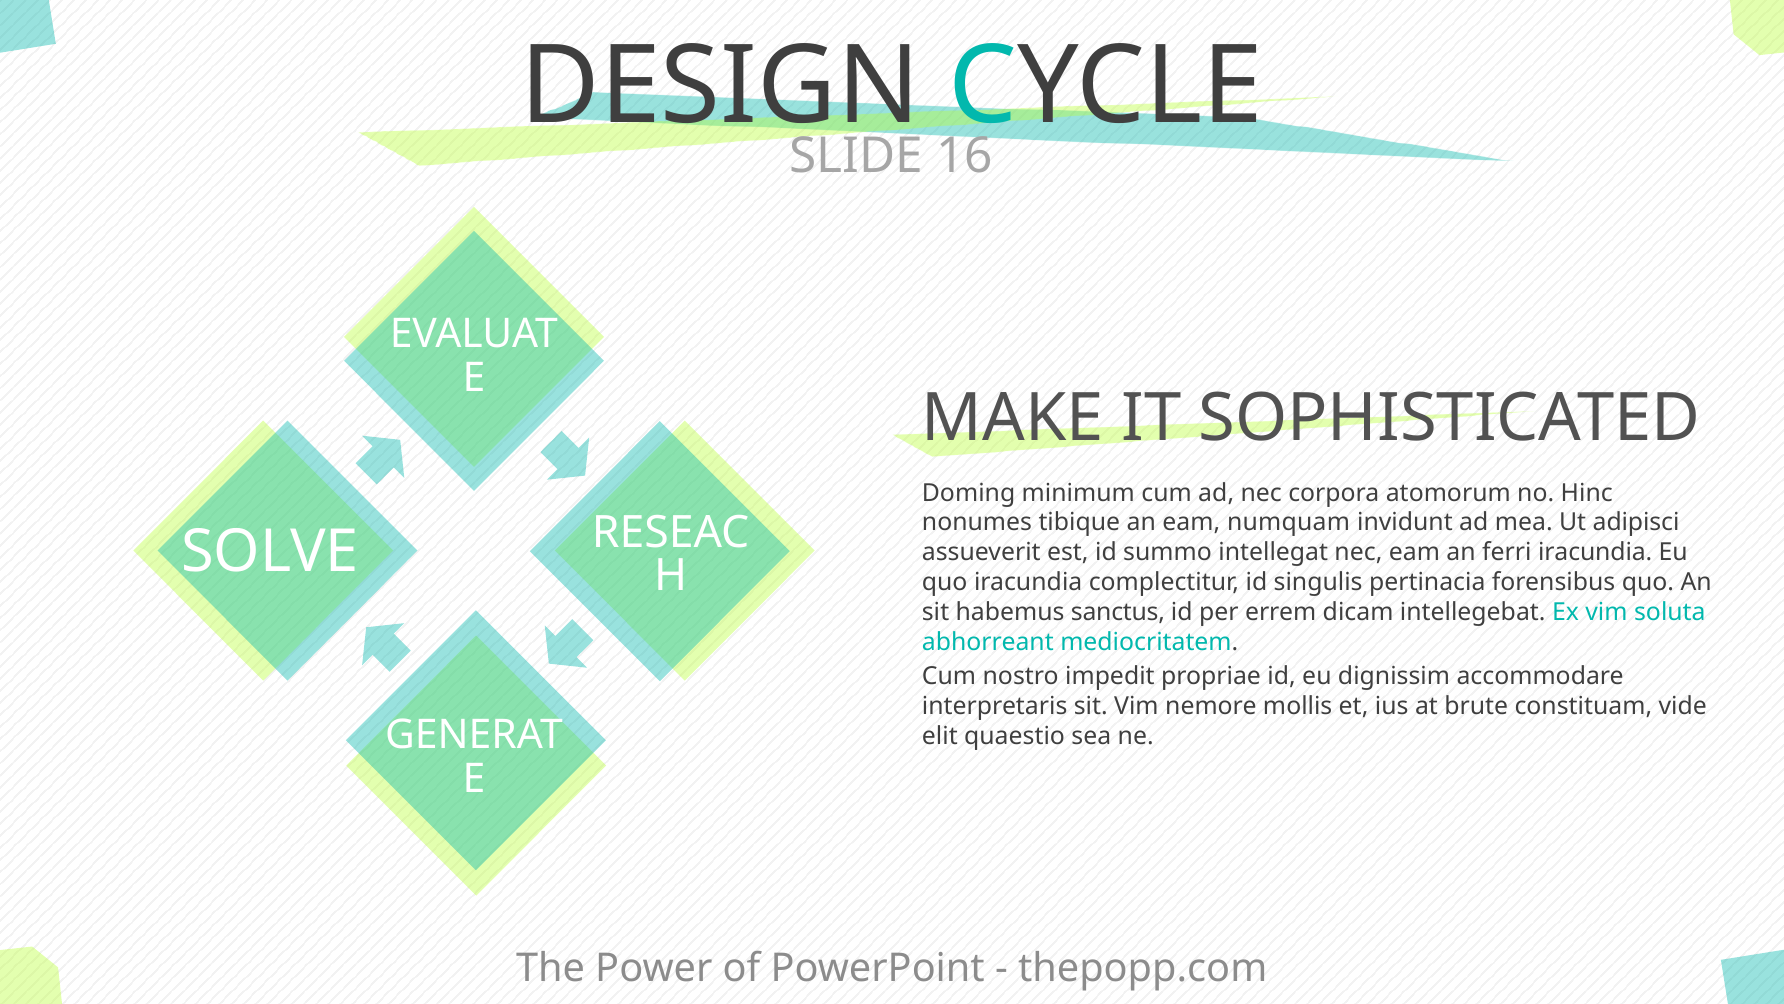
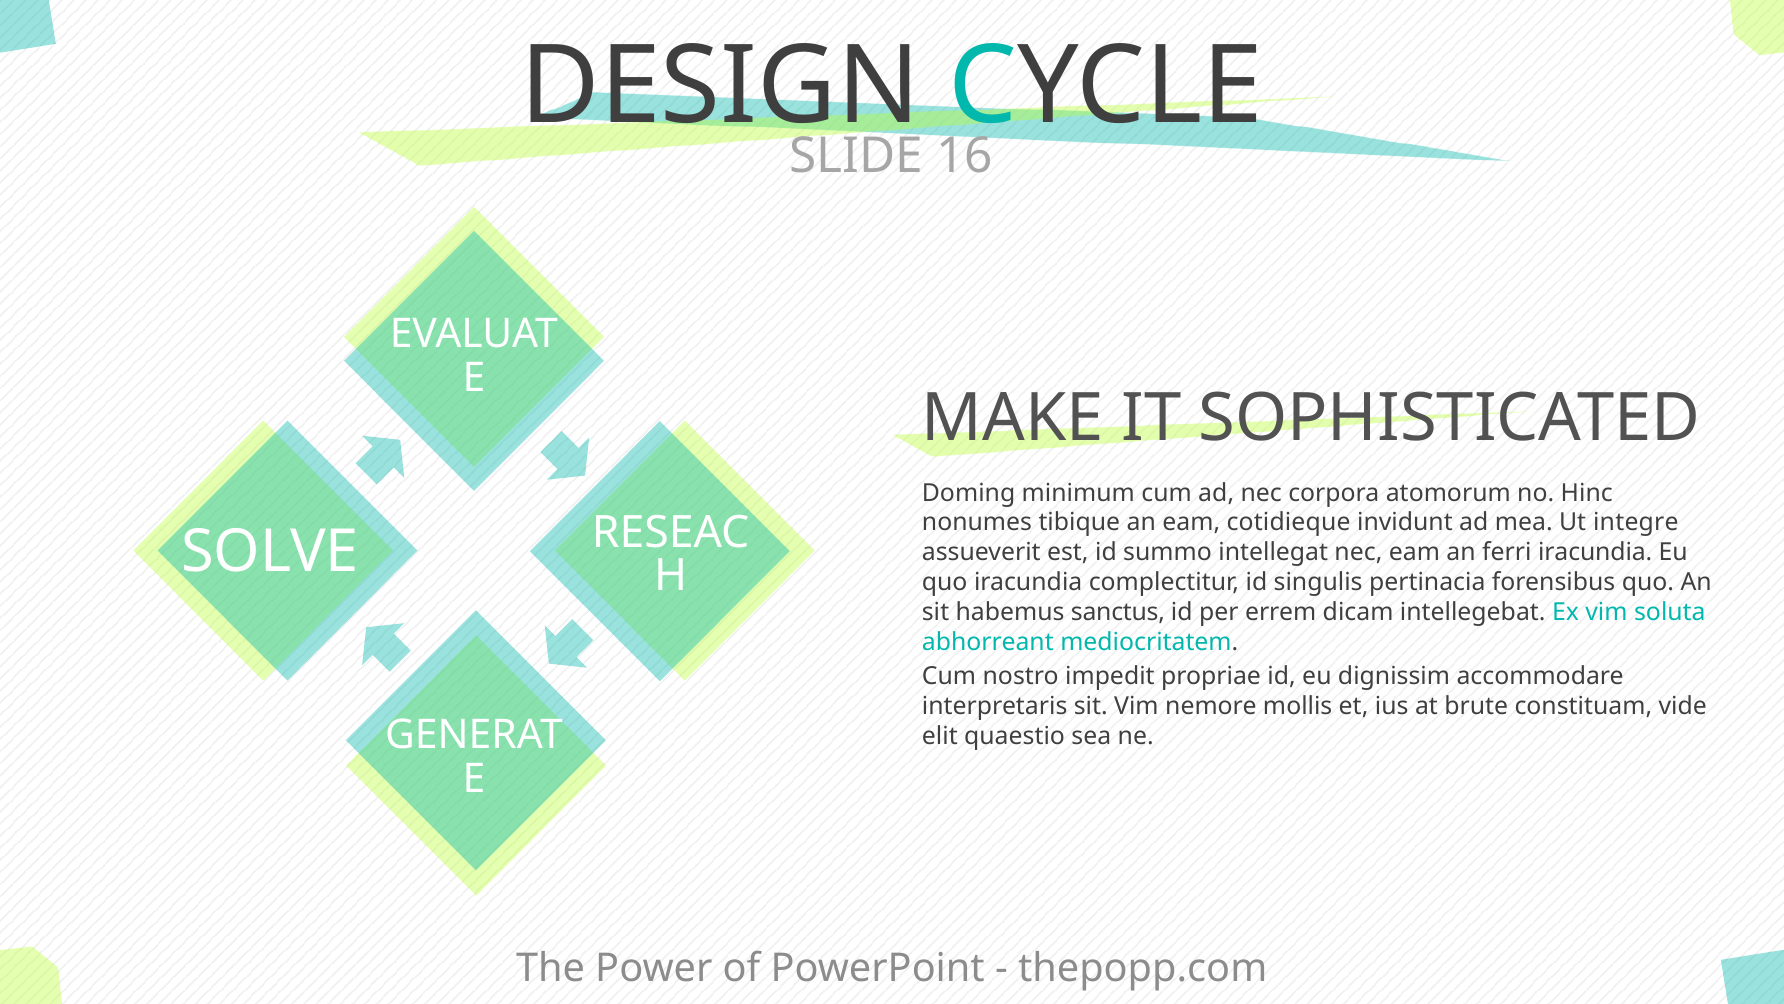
numquam: numquam -> cotidieque (1289, 523)
adipisci: adipisci -> integre (1636, 523)
